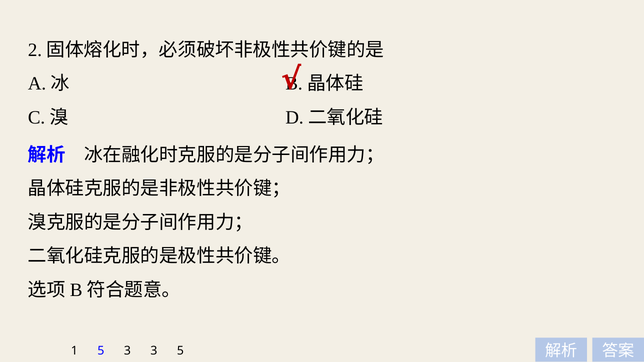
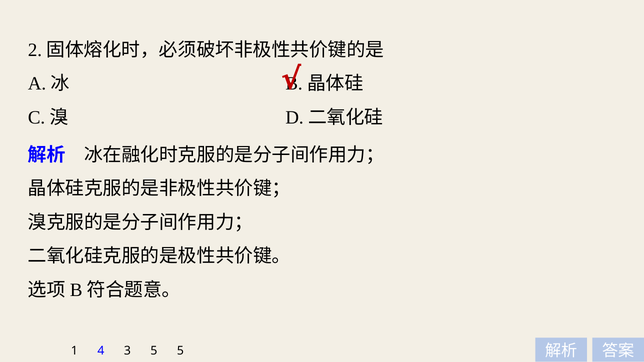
1 5: 5 -> 4 (101, 351)
3 3: 3 -> 5 (154, 351)
